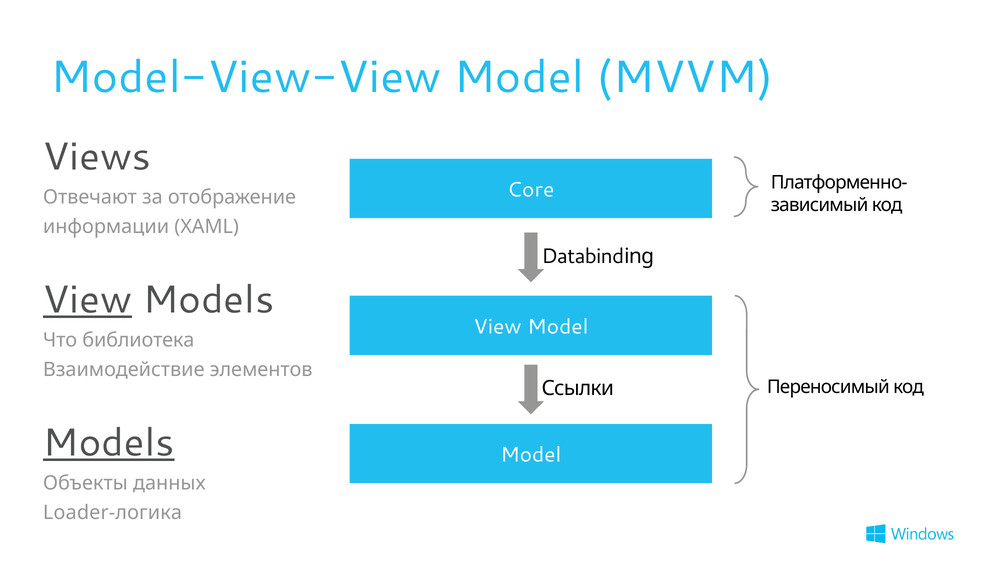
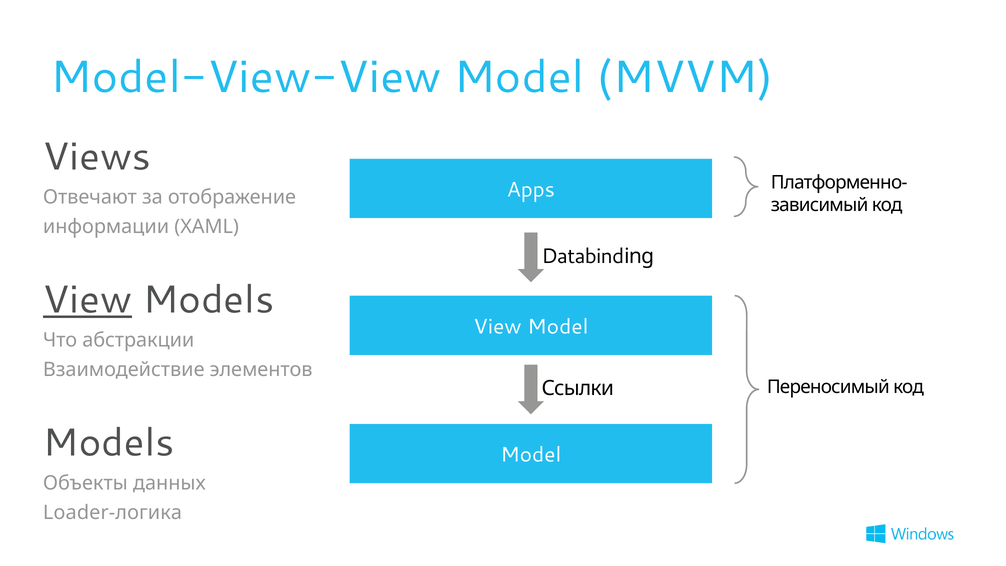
Core: Core -> Apps (531, 190)
библиотека: библиотека -> абстракции (138, 340)
Models underline: present -> none (109, 443)
